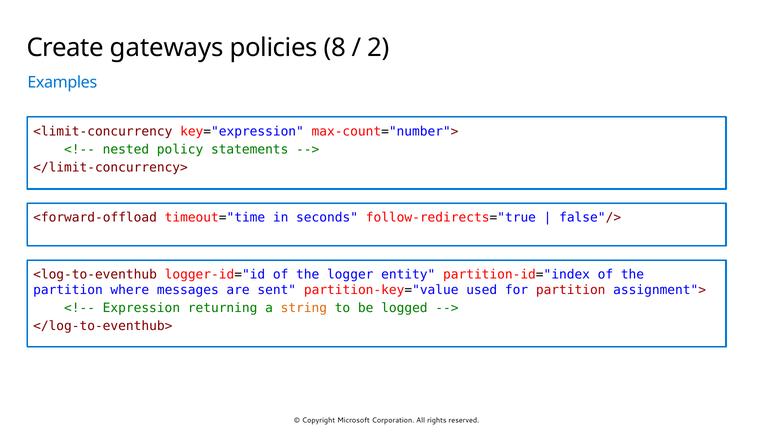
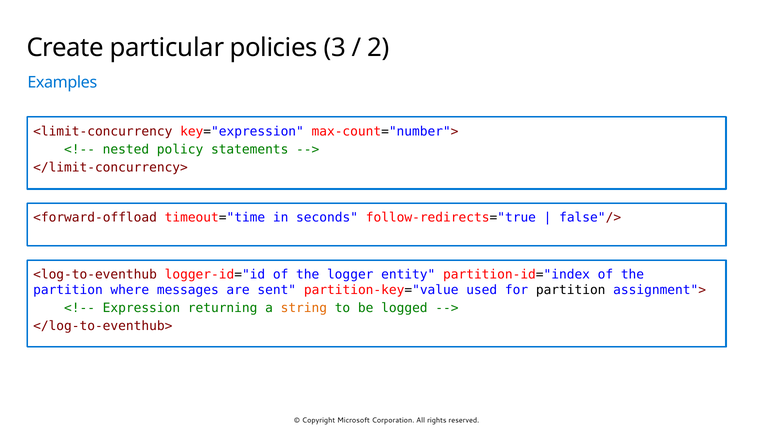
gateways: gateways -> particular (167, 48)
8: 8 -> 3 (335, 48)
partition colour: red -> black (571, 290)
